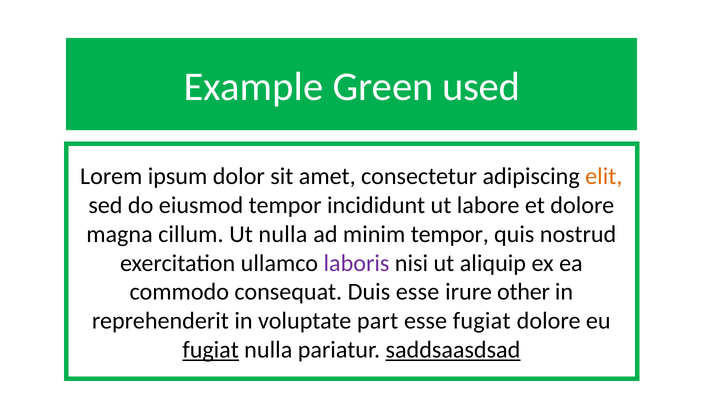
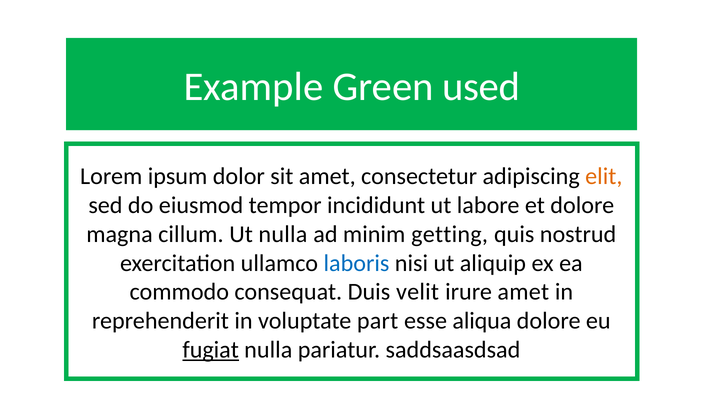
minim tempor: tempor -> getting (450, 234)
laboris colour: purple -> blue (356, 263)
Duis esse: esse -> velit (418, 292)
irure other: other -> amet (523, 292)
esse fugiat: fugiat -> aliqua (482, 321)
saddsaasdsad underline: present -> none (453, 350)
